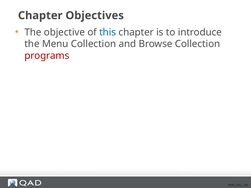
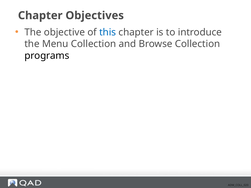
programs colour: red -> black (47, 56)
